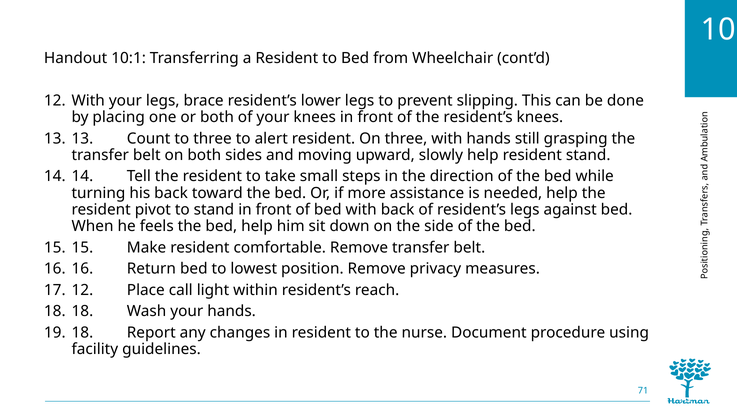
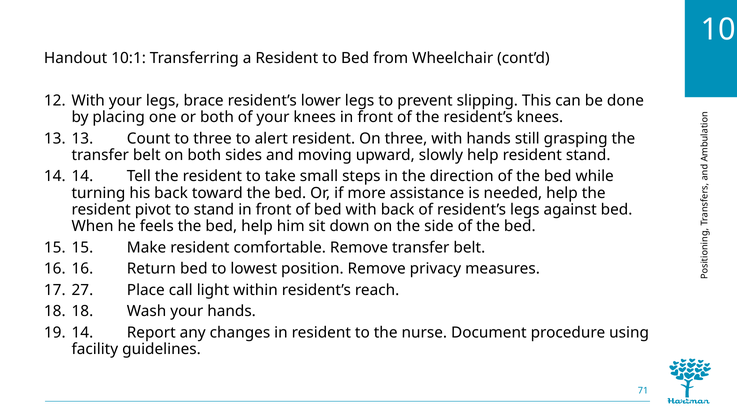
17 12: 12 -> 27 (82, 290)
19 18: 18 -> 14 (82, 332)
